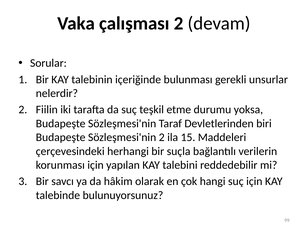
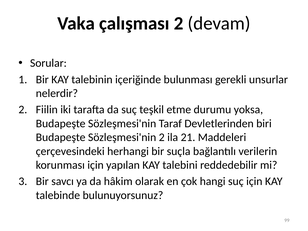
15: 15 -> 21 (188, 137)
